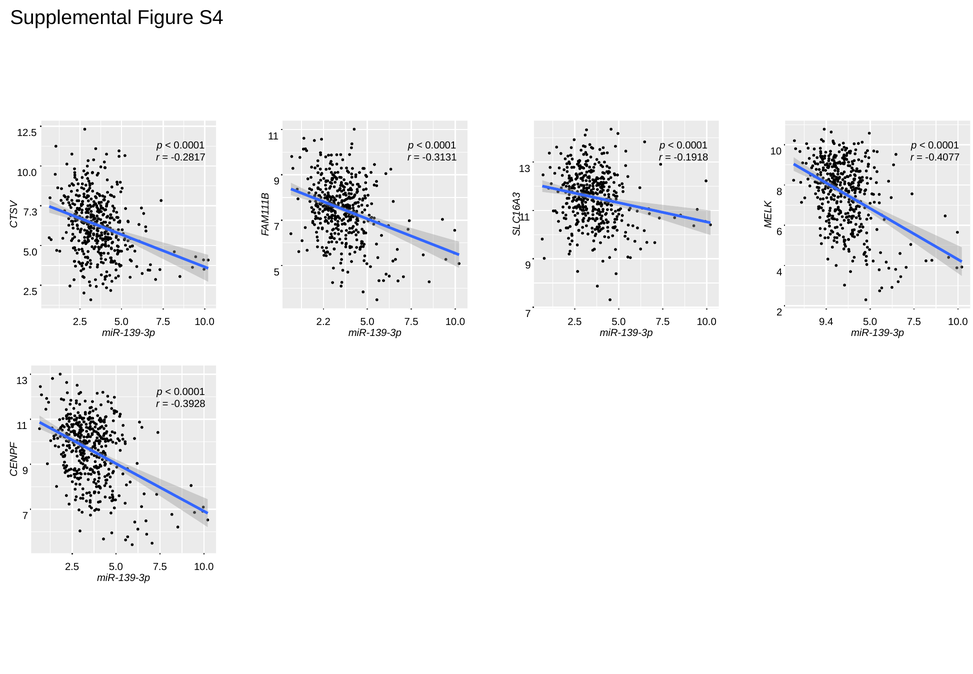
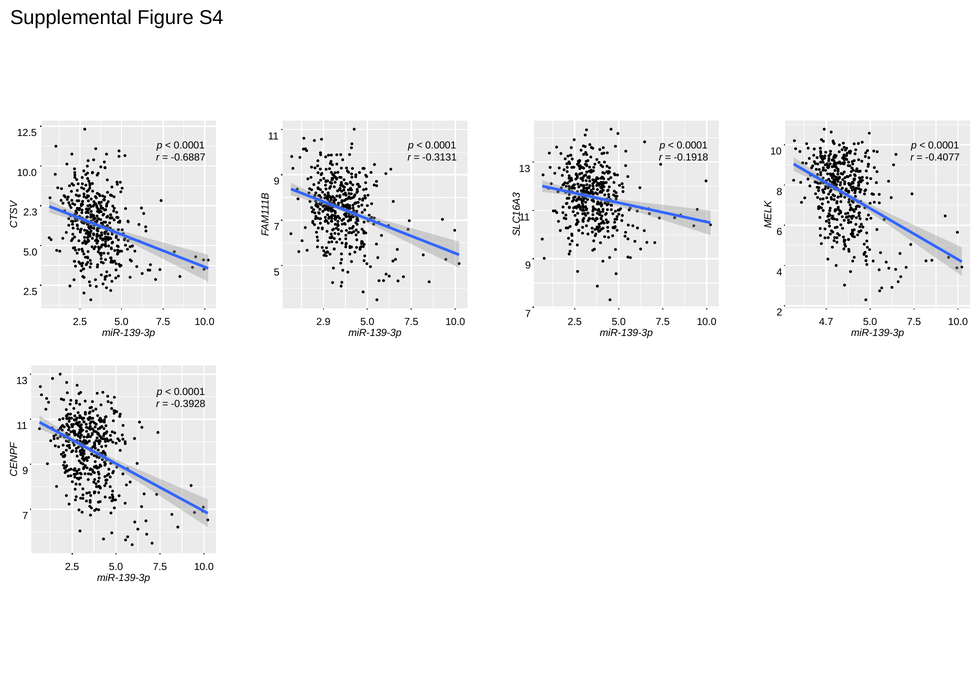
-0.2817: -0.2817 -> -0.6887 (188, 157)
7.3: 7.3 -> 2.3 (30, 212)
2.2: 2.2 -> 2.9 (323, 322)
9.4: 9.4 -> 4.7 (826, 322)
